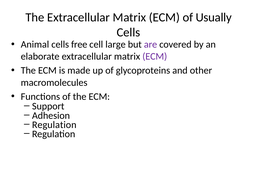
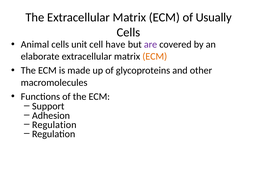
free: free -> unit (79, 44)
large: large -> have (115, 44)
ECM colour: purple -> orange (155, 56)
